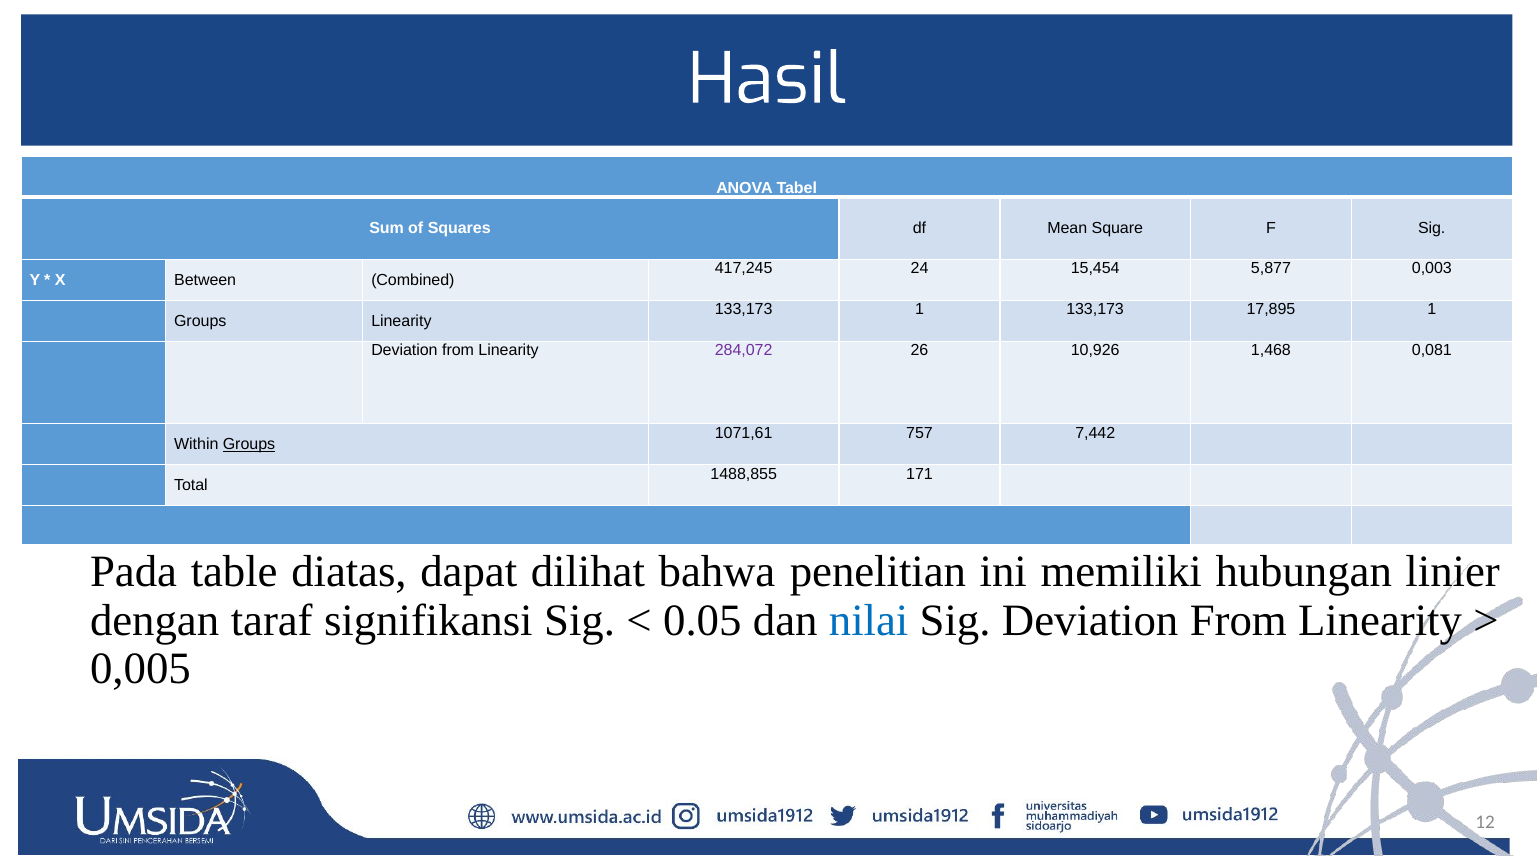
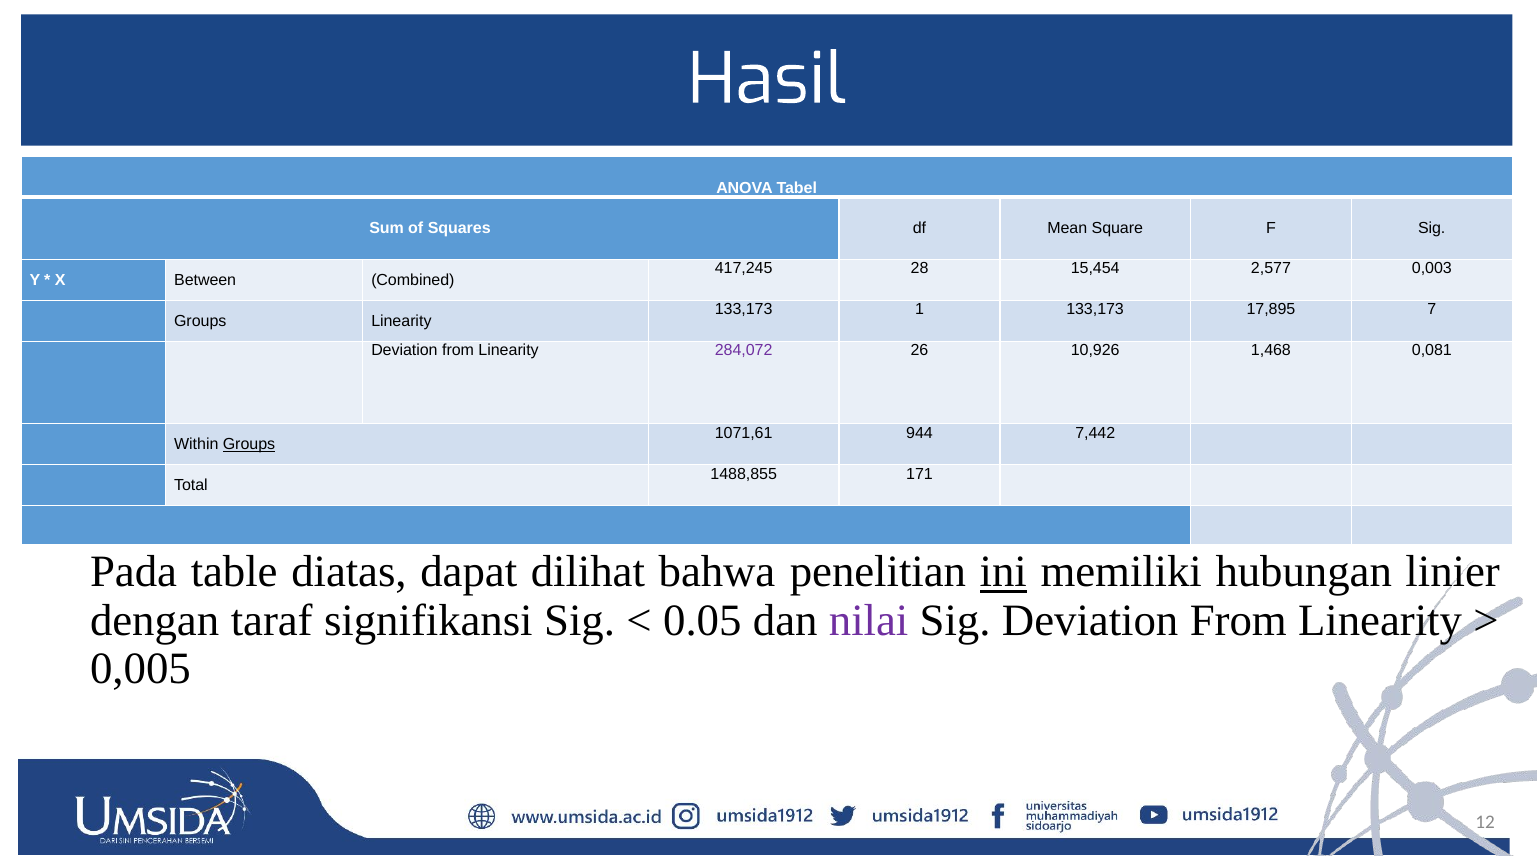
24: 24 -> 28 (920, 269)
5,877: 5,877 -> 2,577 (1271, 269)
17,895 1: 1 -> 7 (1432, 310)
757: 757 -> 944 (919, 433)
ini underline: none -> present (1003, 573)
nilai colour: blue -> purple (869, 621)
